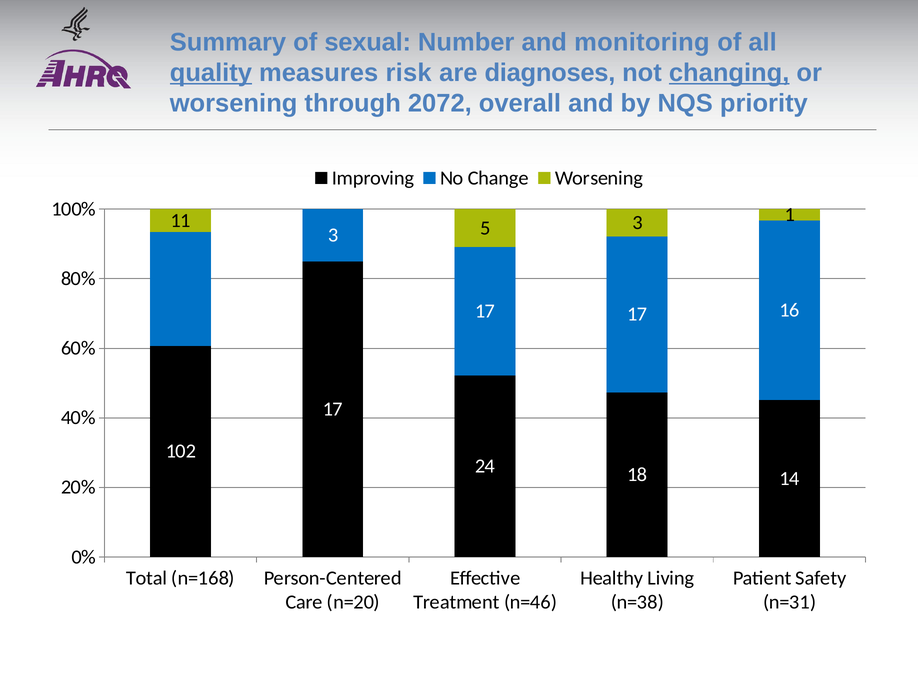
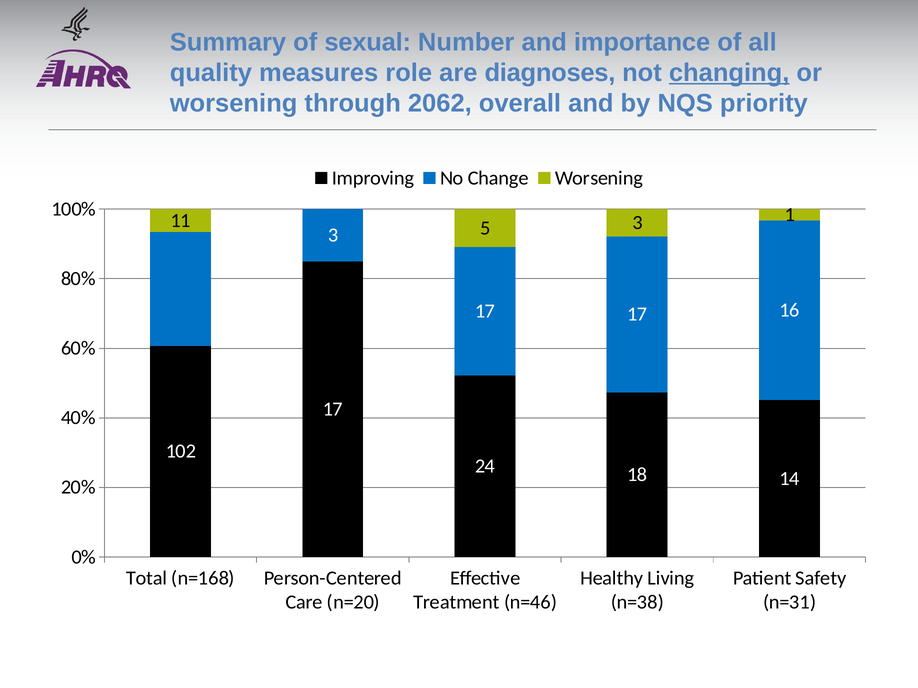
monitoring: monitoring -> importance (642, 42)
quality underline: present -> none (211, 73)
risk: risk -> role (409, 73)
2072: 2072 -> 2062 (440, 104)
